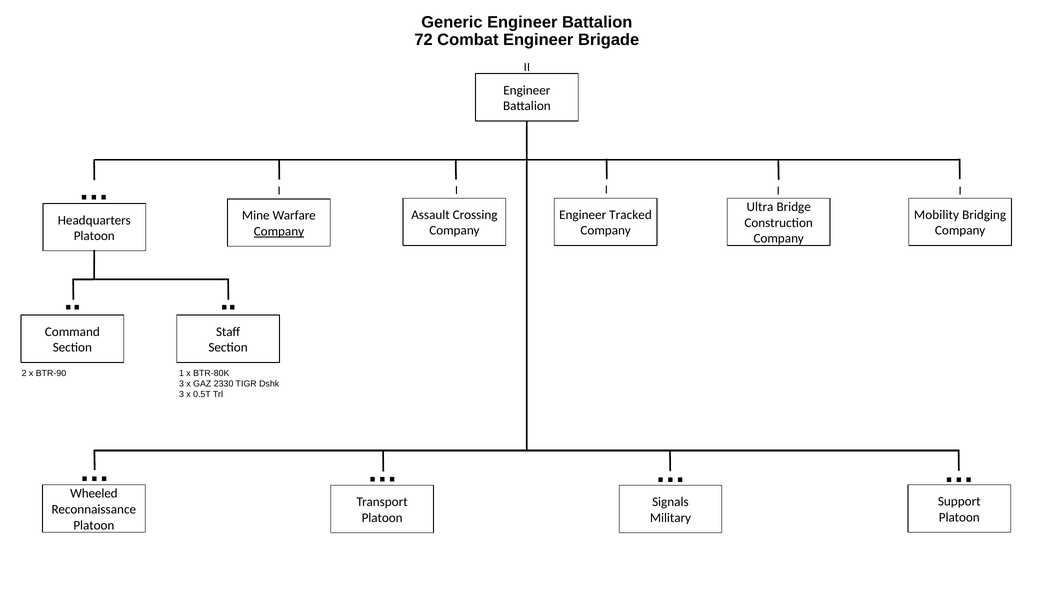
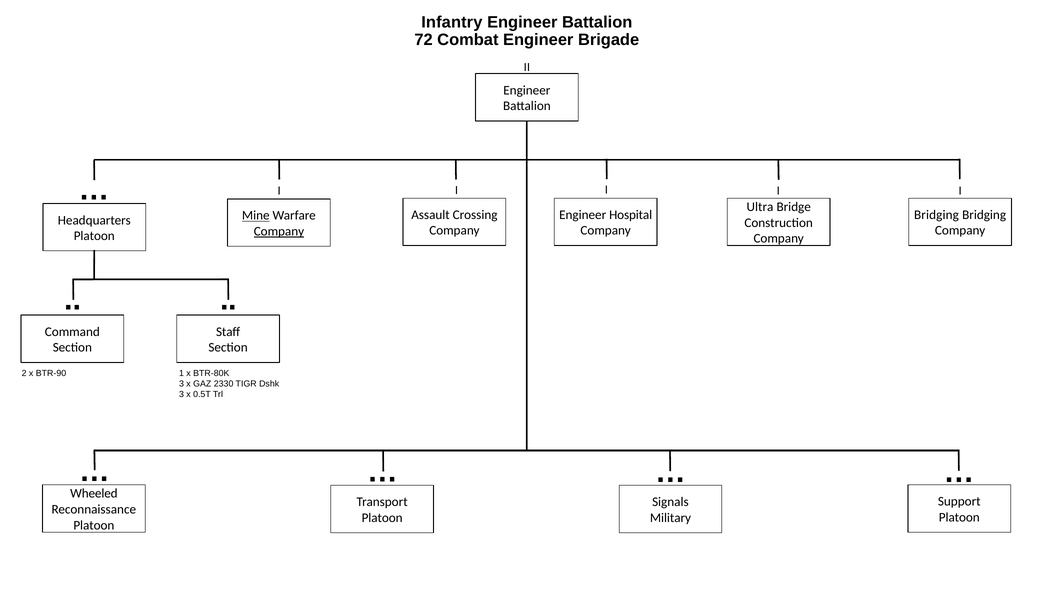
Generic: Generic -> Infantry (452, 22)
Tracked: Tracked -> Hospital (631, 215)
Mobility: Mobility -> Bridging (936, 215)
Mine underline: none -> present (256, 216)
